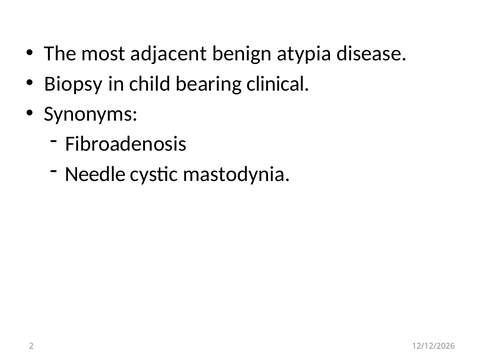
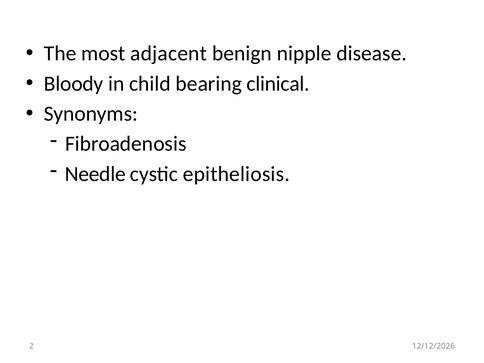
atypia: atypia -> nipple (304, 53)
Biopsy: Biopsy -> Bloody (74, 84)
mastodynia: mastodynia -> epitheliosis (236, 174)
